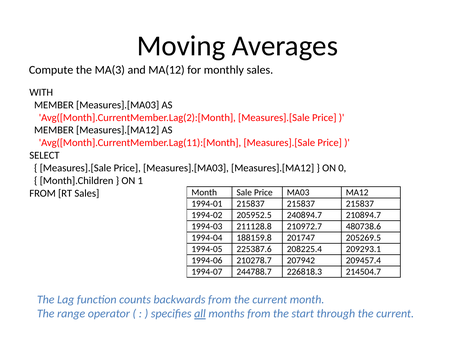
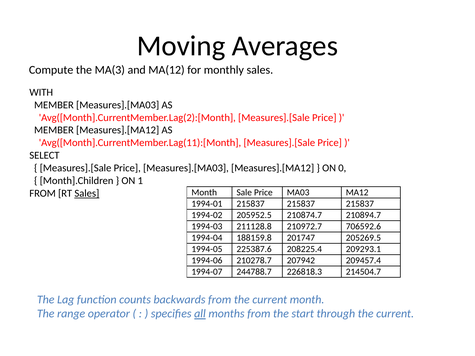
Sales underline: none -> present (87, 194)
240894.7: 240894.7 -> 210874.7 (304, 215)
480738.6: 480738.6 -> 706592.6 (363, 227)
